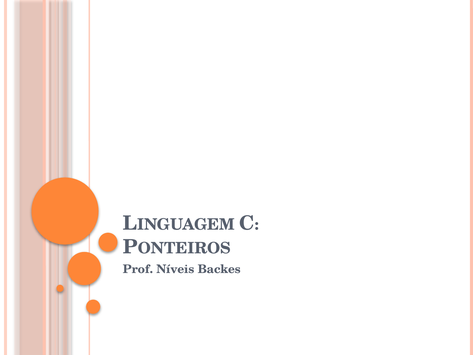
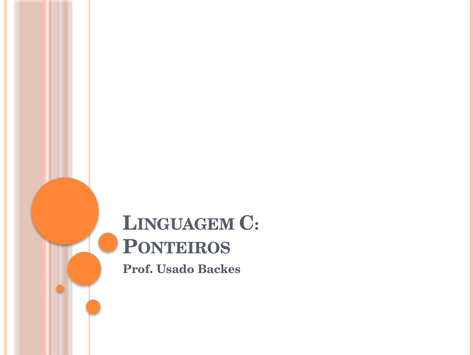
Níveis: Níveis -> Usado (175, 269)
